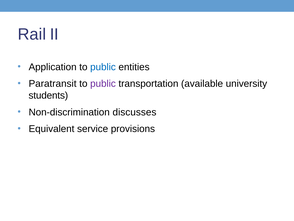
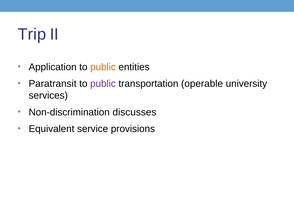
Rail: Rail -> Trip (32, 34)
public colour: blue -> orange (103, 67)
available: available -> operable (202, 84)
students: students -> services (48, 95)
